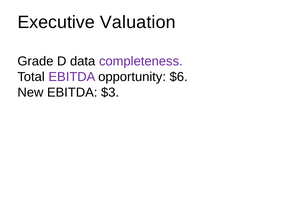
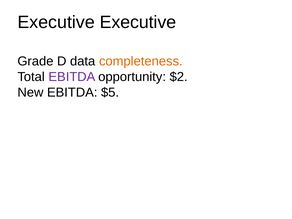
Executive Valuation: Valuation -> Executive (138, 22)
completeness colour: purple -> orange (141, 61)
$6: $6 -> $2 (179, 77)
$3: $3 -> $5 (110, 92)
